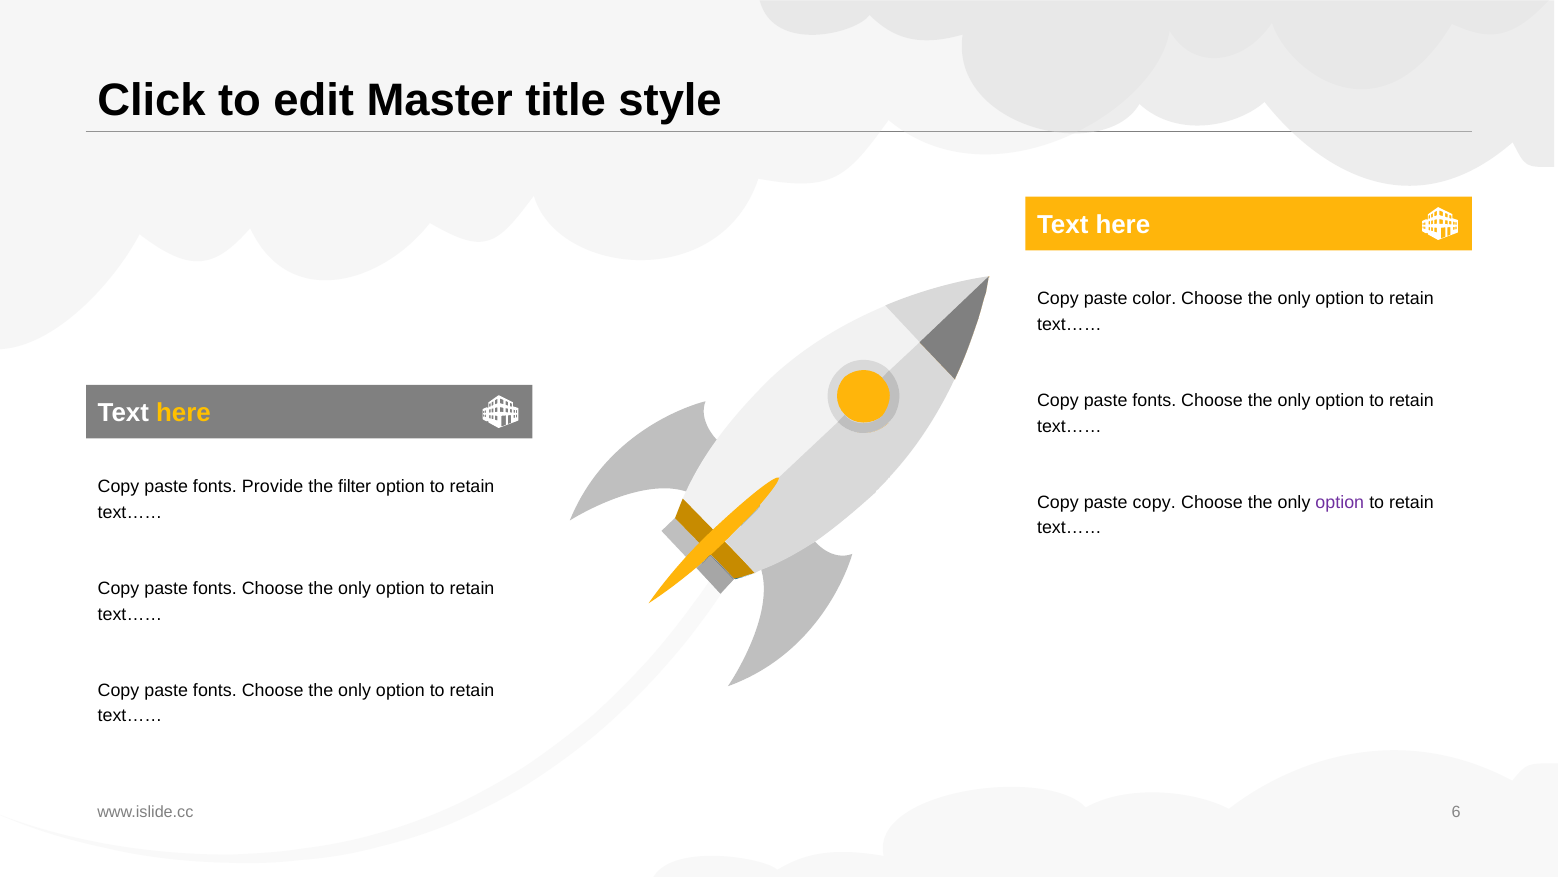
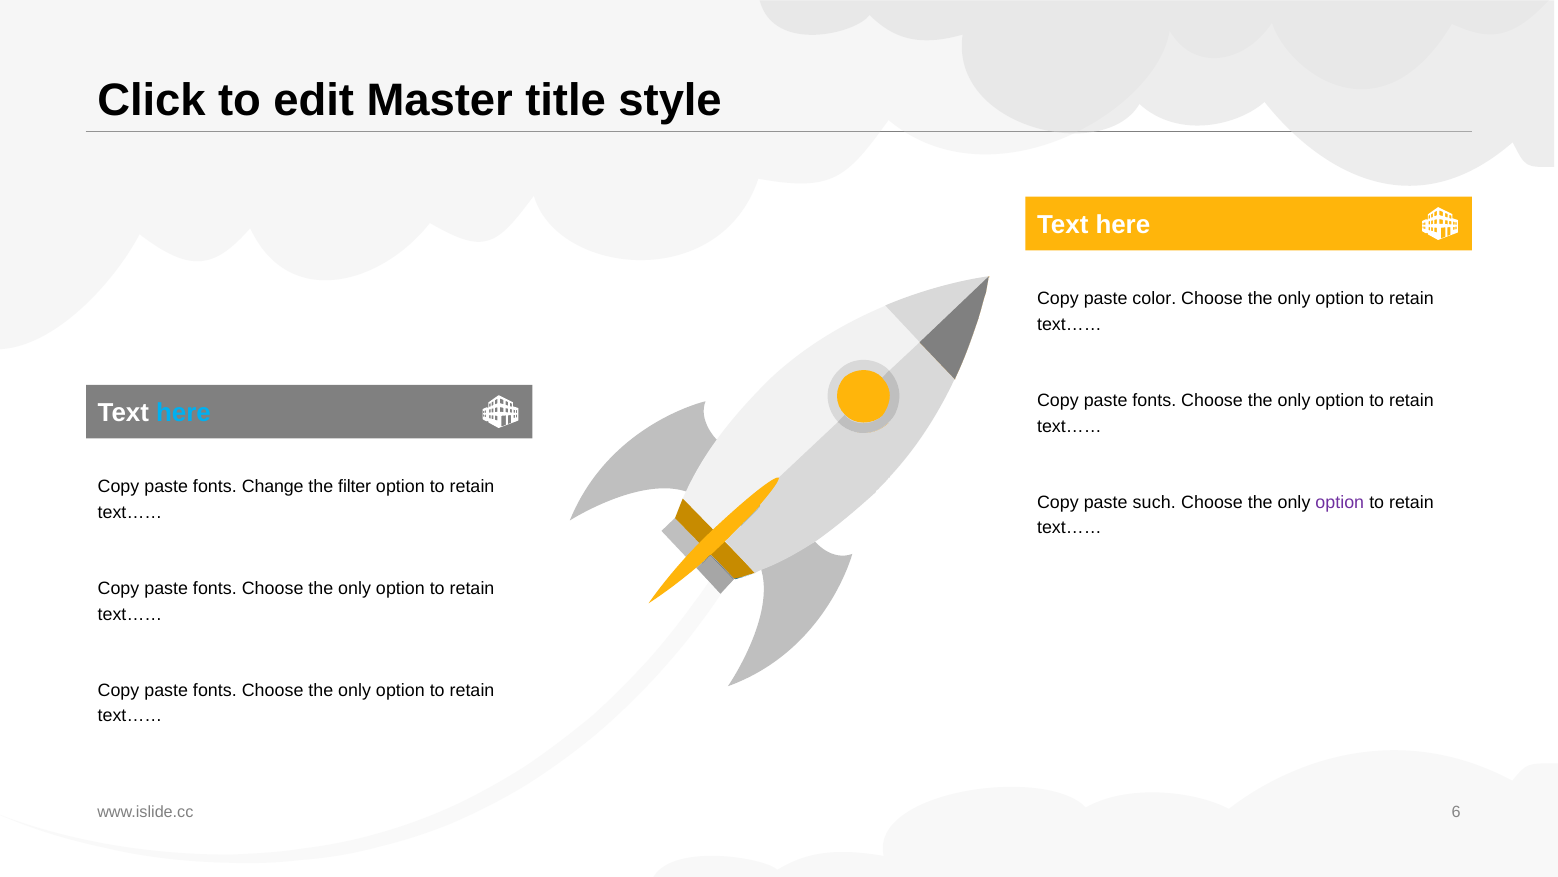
here colour: yellow -> light blue (183, 413)
Provide: Provide -> Change (273, 486)
paste copy: copy -> such (1154, 502)
